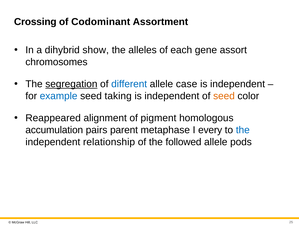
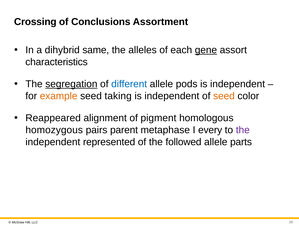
Codominant: Codominant -> Conclusions (101, 22)
show: show -> same (96, 50)
gene underline: none -> present (206, 50)
chromosomes: chromosomes -> characteristics (56, 62)
case: case -> pods (187, 84)
example colour: blue -> orange (59, 96)
accumulation: accumulation -> homozygous (54, 130)
the colour: blue -> purple (243, 130)
relationship: relationship -> represented (109, 142)
pods: pods -> parts (241, 142)
